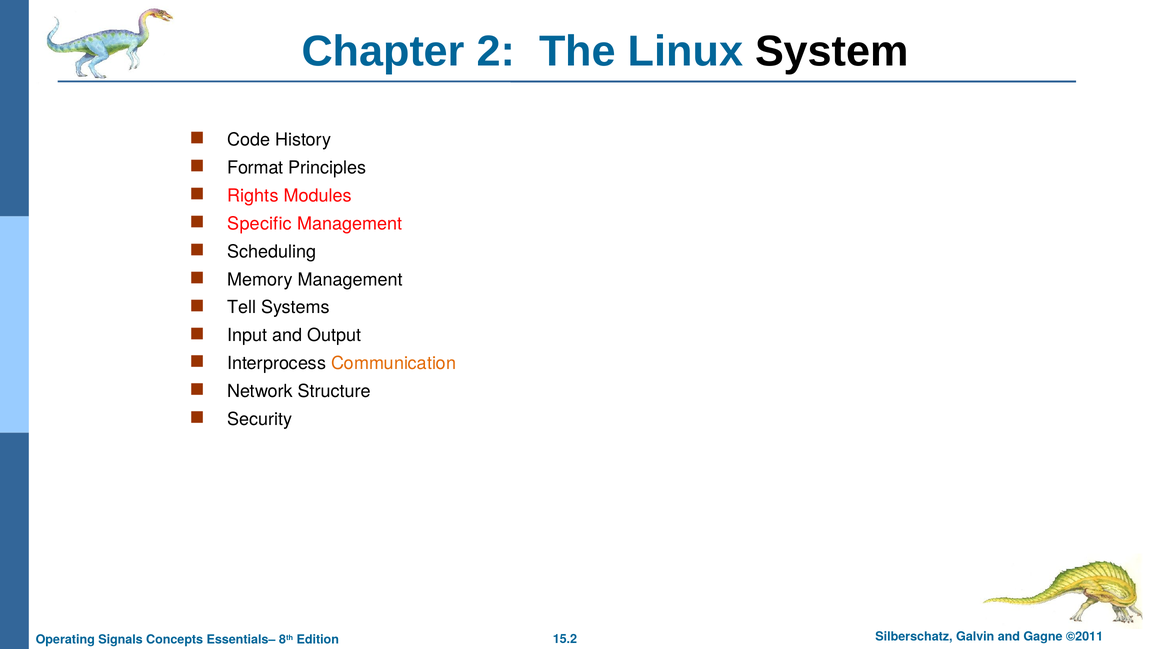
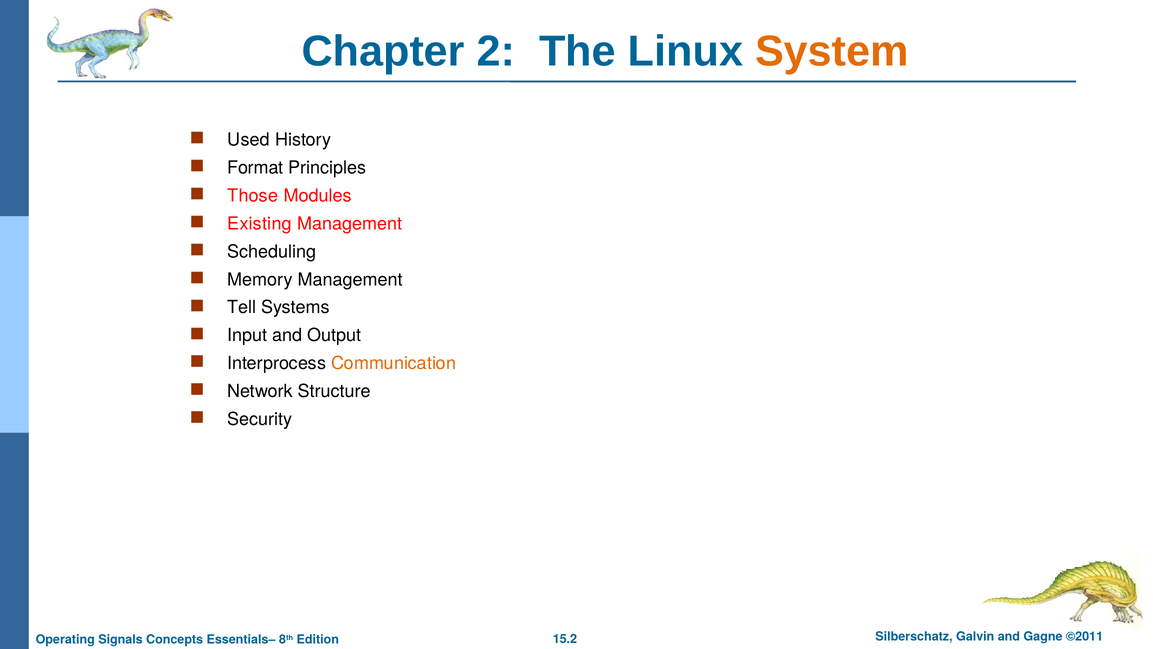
System colour: black -> orange (832, 52)
Code: Code -> Used (249, 140)
Rights: Rights -> Those (253, 196)
Specific: Specific -> Existing (260, 224)
